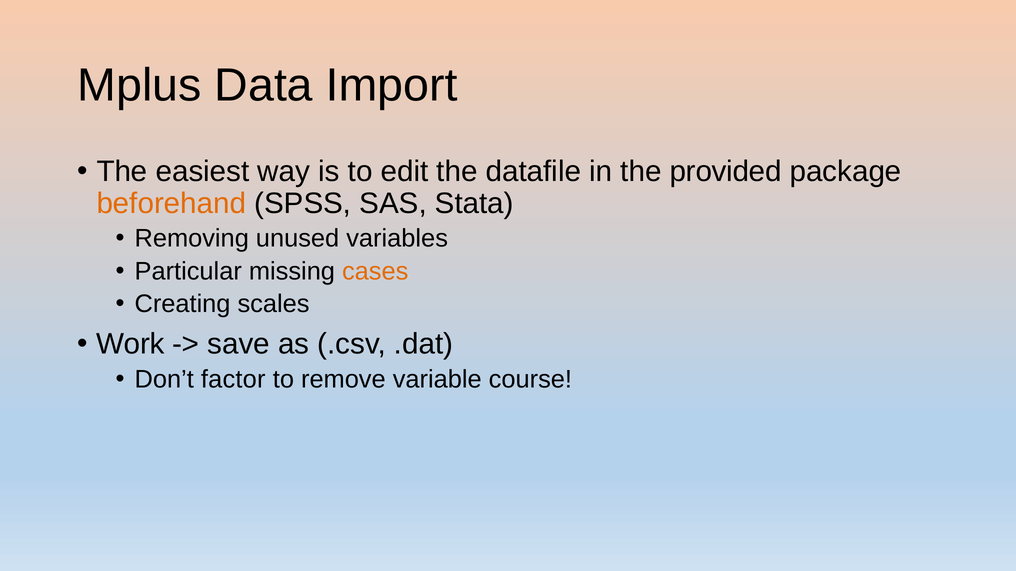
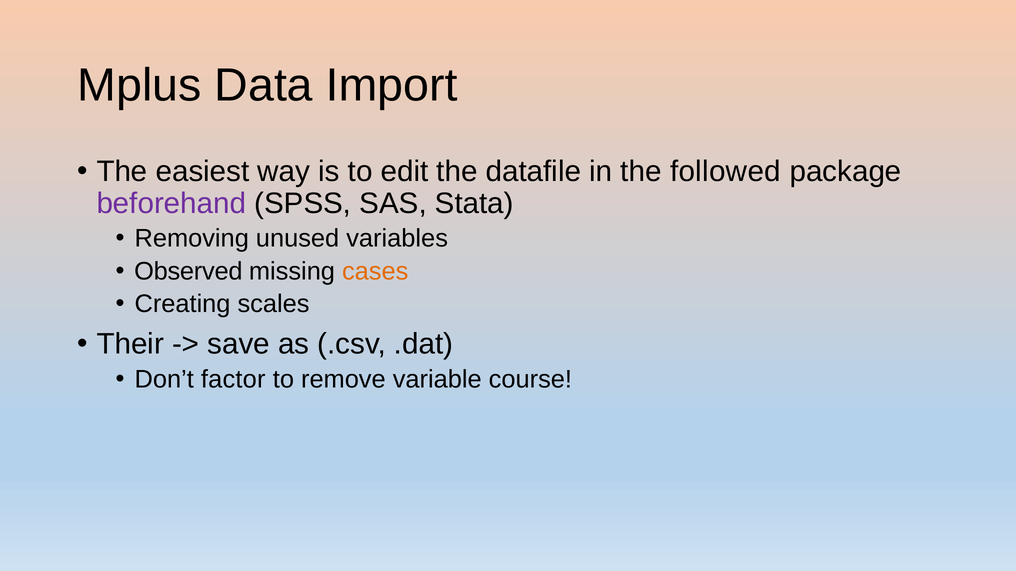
provided: provided -> followed (725, 172)
beforehand colour: orange -> purple (171, 204)
Particular: Particular -> Observed (188, 272)
Work: Work -> Their (130, 344)
